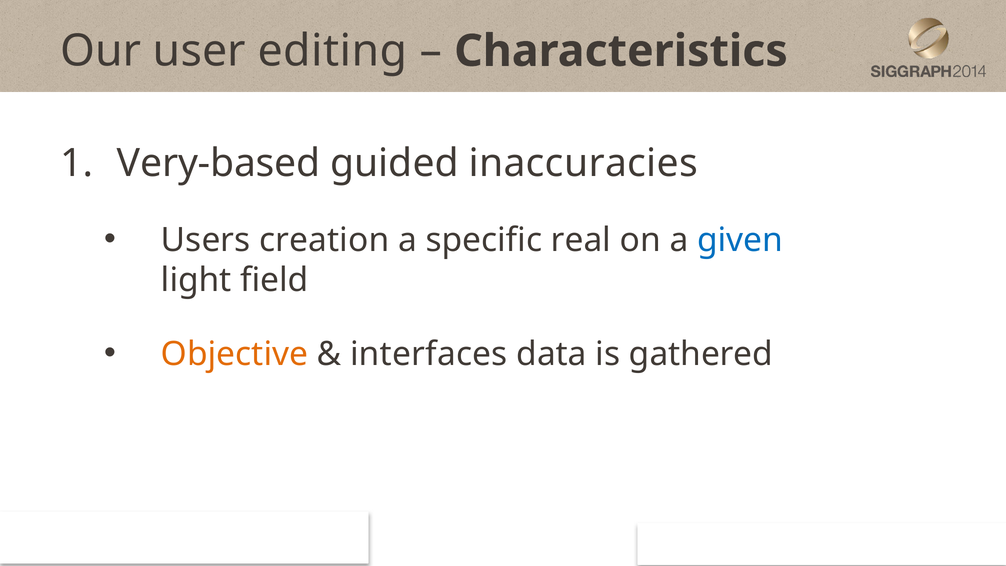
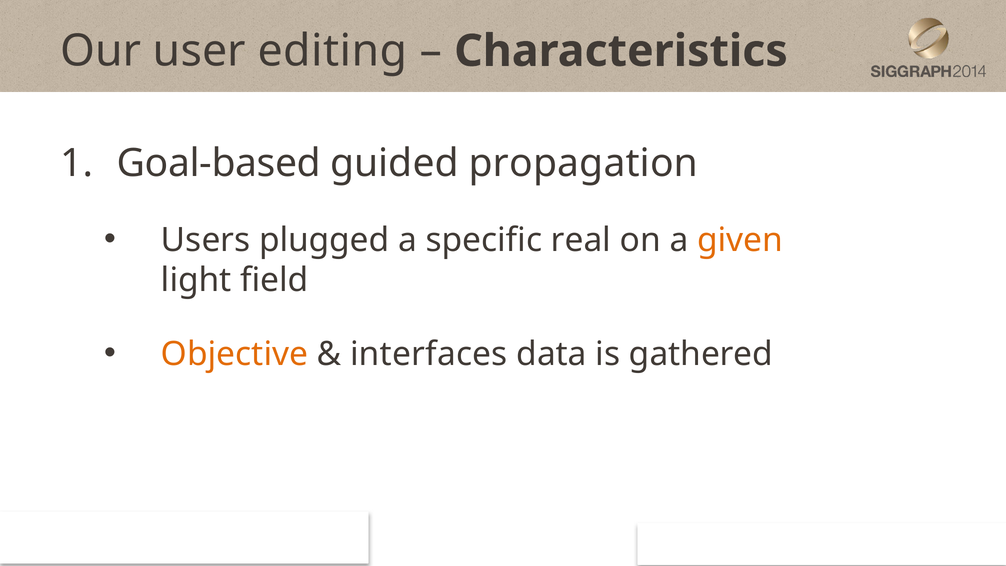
Very-based: Very-based -> Goal-based (219, 163)
inaccuracies: inaccuracies -> propagation (583, 163)
creation: creation -> plugged (324, 240)
given colour: blue -> orange (740, 240)
